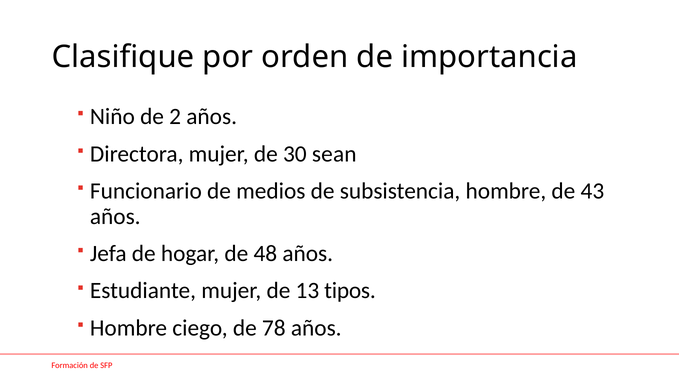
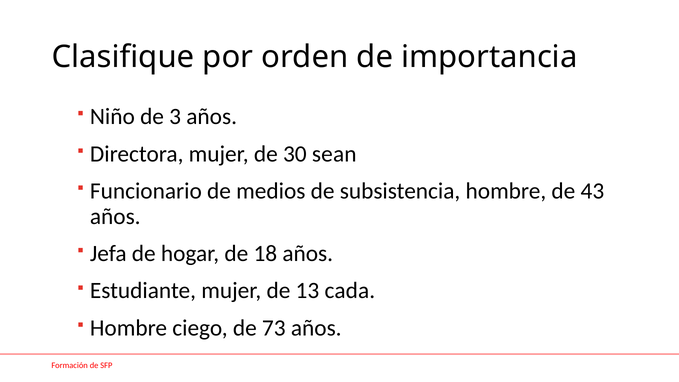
2: 2 -> 3 (175, 117)
48: 48 -> 18 (265, 254)
tipos: tipos -> cada (350, 291)
78: 78 -> 73 (274, 328)
